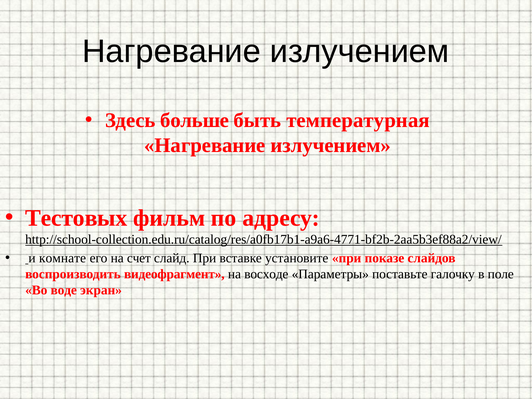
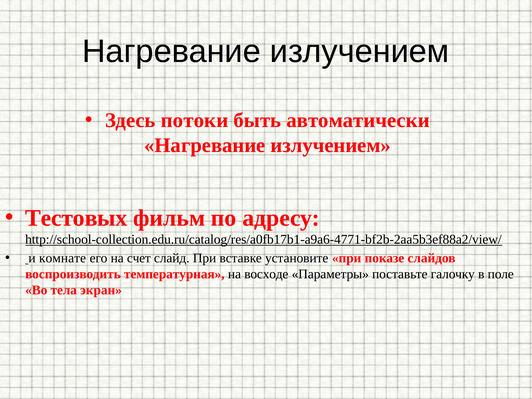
больше: больше -> потоки (195, 120)
температурная: температурная -> автоматически (358, 120)
видеофрагмент: видеофрагмент -> температурная (174, 274)
воде: воде -> тела (64, 290)
